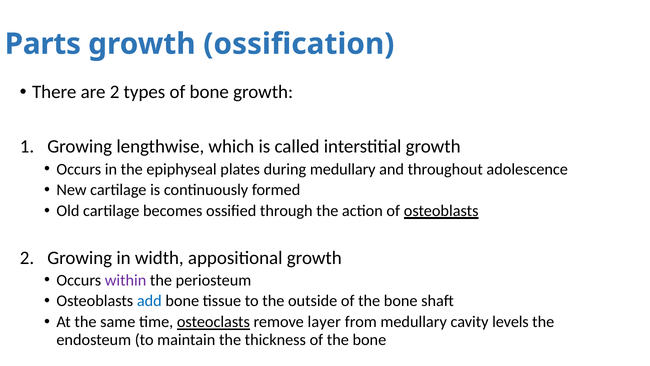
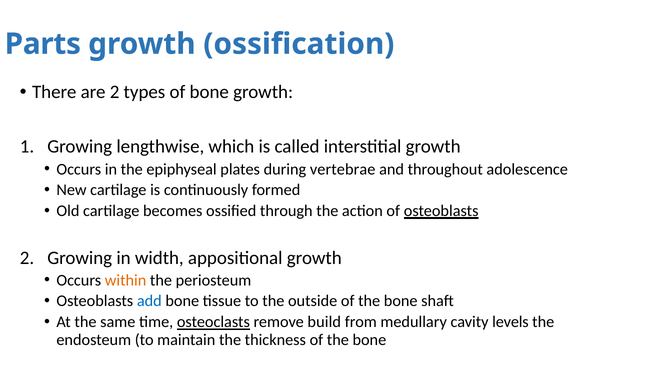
during medullary: medullary -> vertebrae (343, 169)
within colour: purple -> orange (126, 280)
layer: layer -> build (324, 322)
